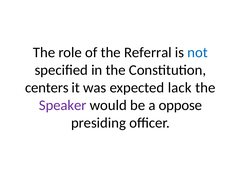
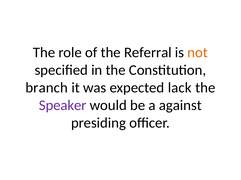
not colour: blue -> orange (198, 53)
centers: centers -> branch (47, 88)
oppose: oppose -> against (180, 106)
